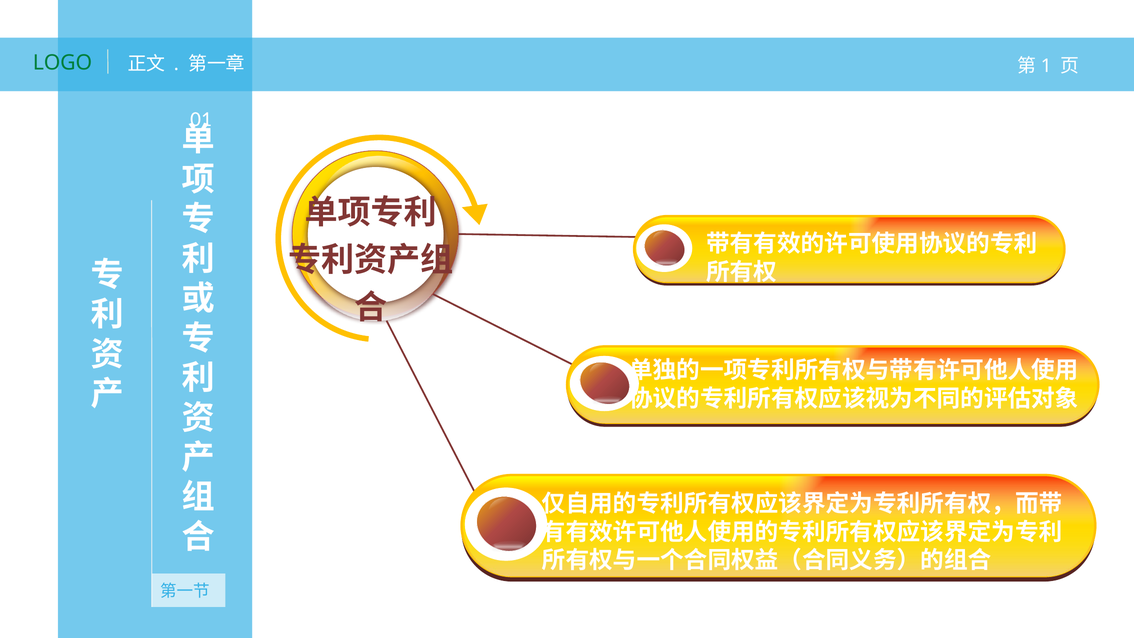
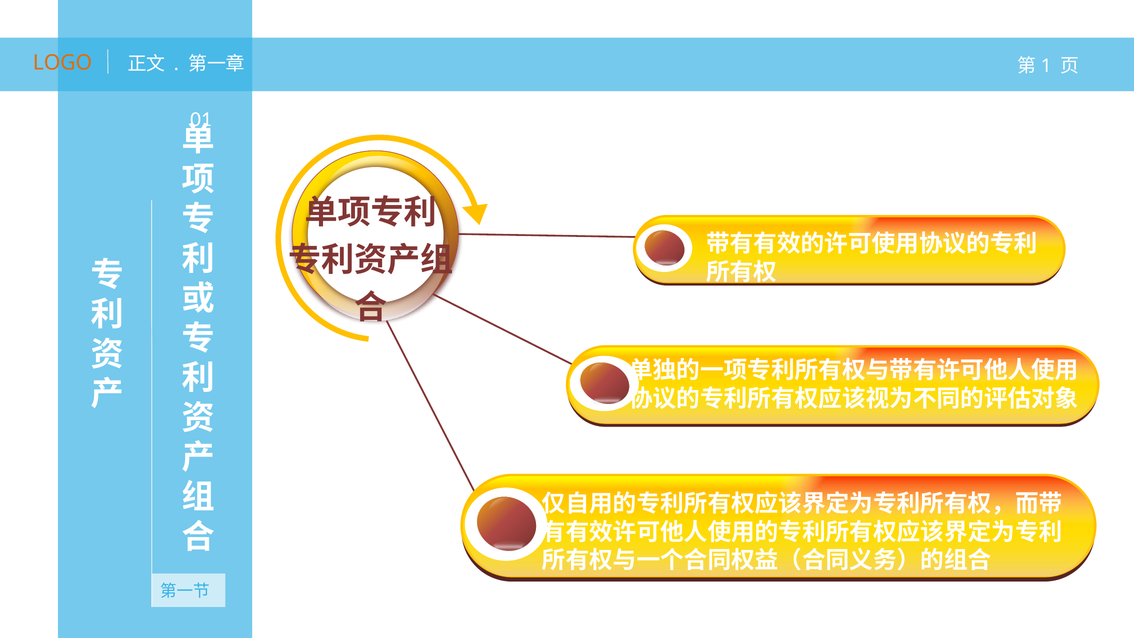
LOGO colour: green -> orange (62, 63)
